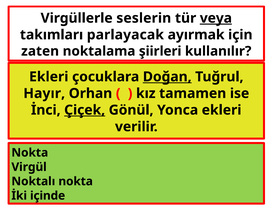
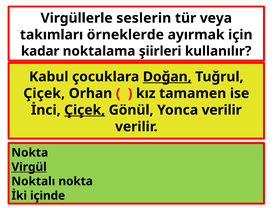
veya underline: present -> none (216, 18)
parlayacak: parlayacak -> örneklerde (125, 35)
zaten: zaten -> kadar (40, 51)
Ekleri: Ekleri -> Kabul (49, 77)
Hayır: Hayır -> Çiçek (44, 93)
Yonca ekleri: ekleri -> verilir (222, 110)
Virgül underline: none -> present (29, 167)
